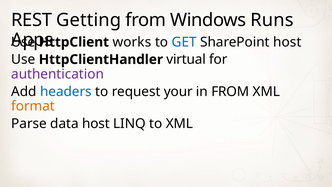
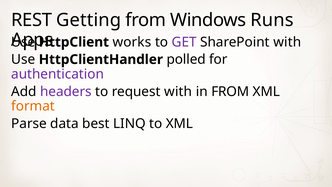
GET colour: blue -> purple (184, 42)
SharePoint host: host -> with (287, 42)
virtual: virtual -> polled (186, 59)
headers colour: blue -> purple (66, 91)
request your: your -> with (178, 91)
data host: host -> best (96, 123)
